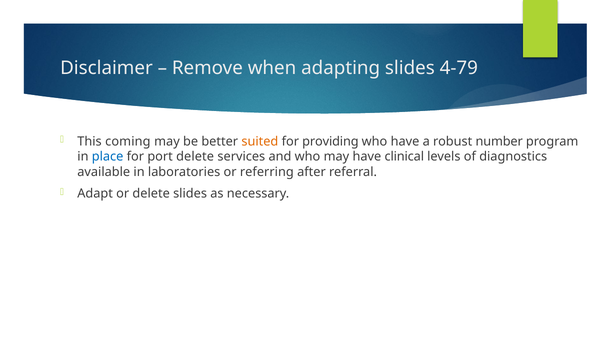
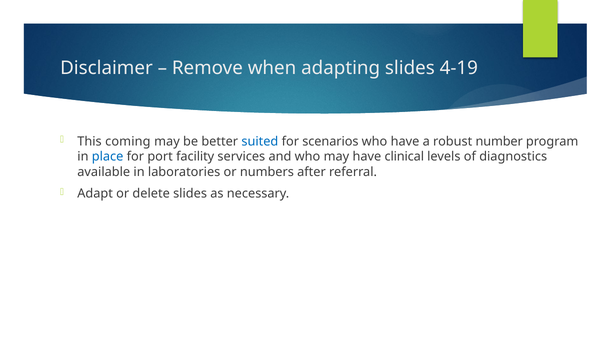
4-79: 4-79 -> 4-19 (459, 68)
suited colour: orange -> blue (260, 141)
providing: providing -> scenarios (330, 141)
port delete: delete -> facility (195, 157)
referring: referring -> numbers (267, 172)
